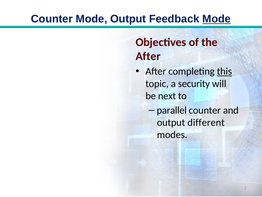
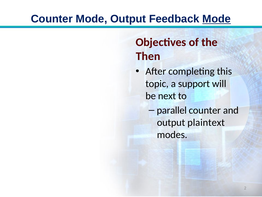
After: After -> Then (148, 56)
this underline: present -> none (224, 71)
security: security -> support (194, 83)
different: different -> plaintext (206, 122)
